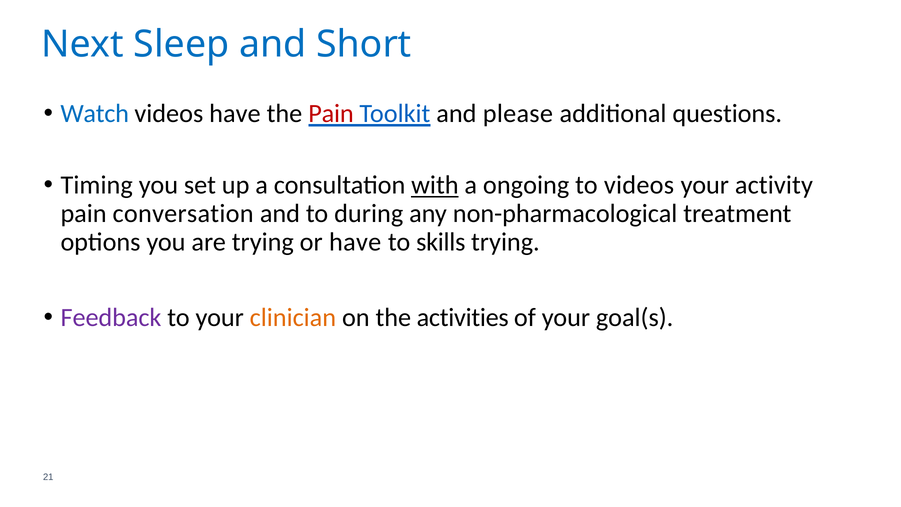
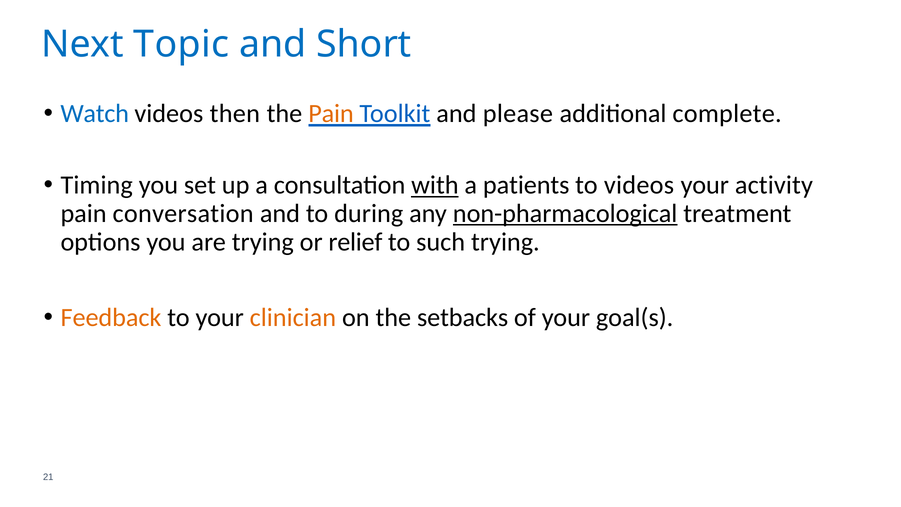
Sleep: Sleep -> Topic (181, 44)
videos have: have -> then (235, 114)
Pain colour: red -> orange (331, 114)
questions: questions -> complete (727, 114)
ongoing: ongoing -> patients (526, 185)
non-pharmacological underline: none -> present (565, 214)
or have: have -> relief (355, 242)
skills: skills -> such (441, 242)
Feedback colour: purple -> orange (111, 317)
activities: activities -> setbacks (463, 317)
